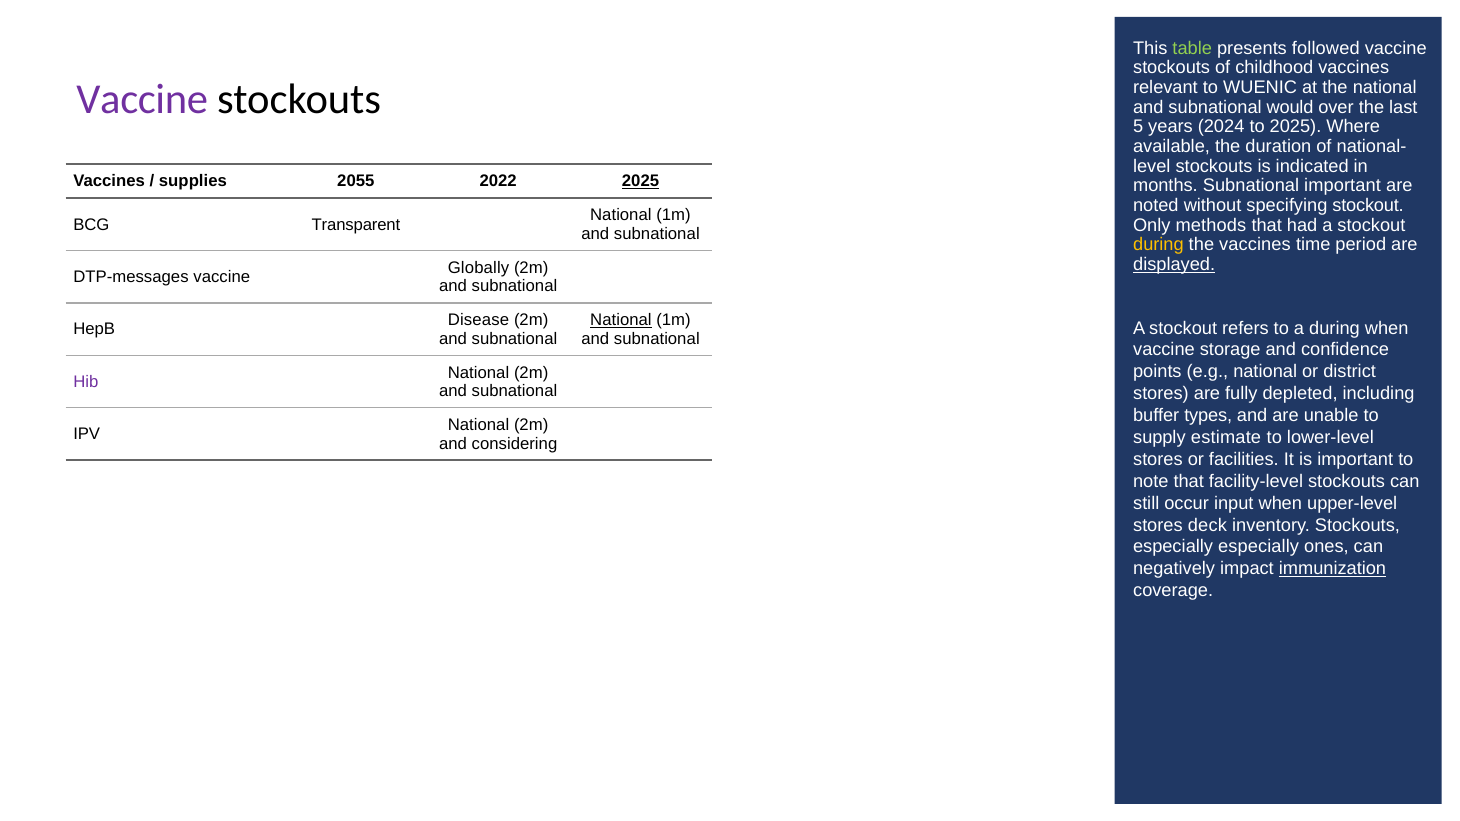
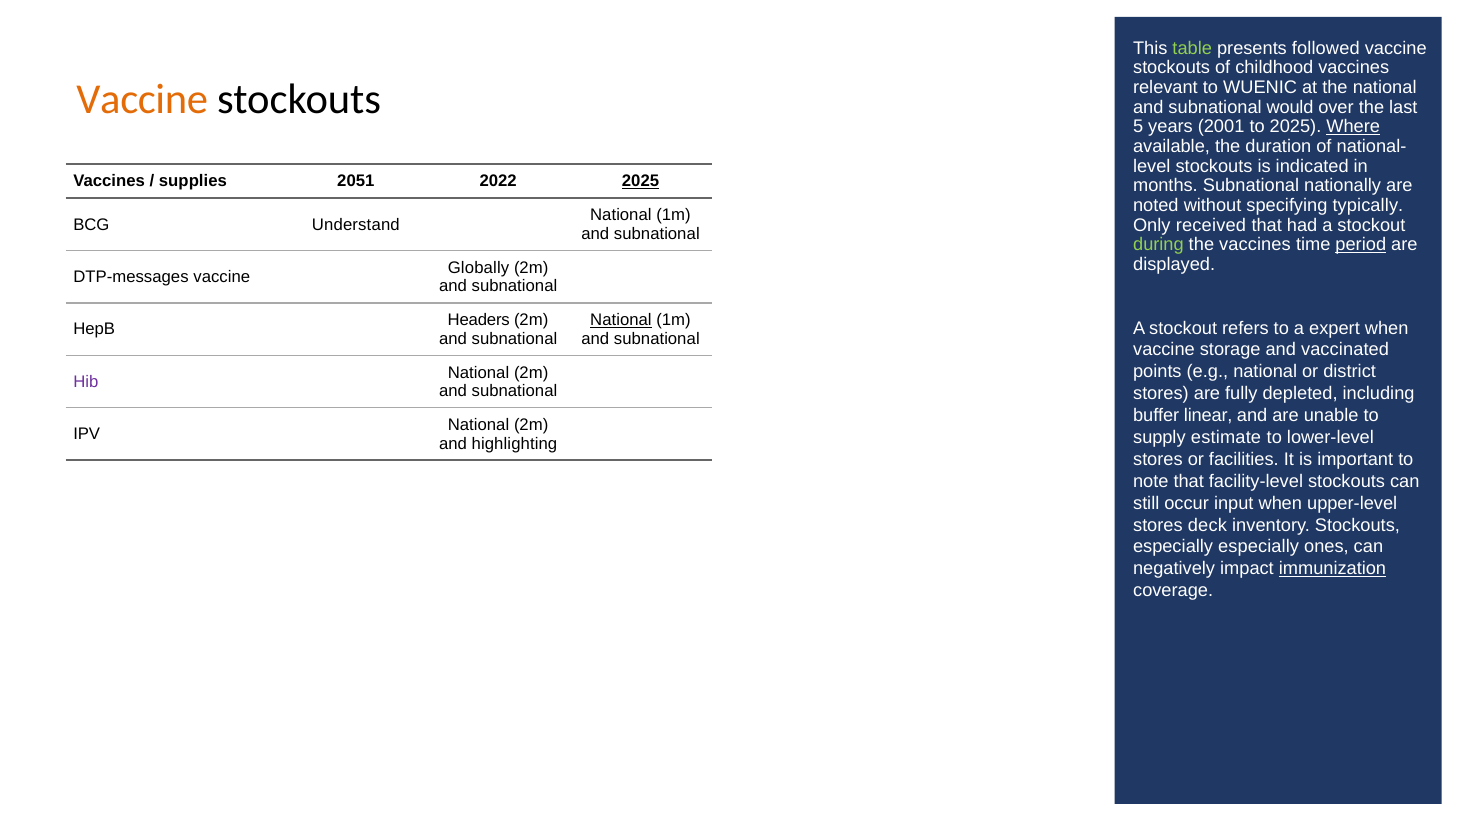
Vaccine colour: purple -> orange (142, 100)
2024: 2024 -> 2001 (1221, 127)
Where underline: none -> present (1353, 127)
2055: 2055 -> 2051 (356, 181)
Subnational important: important -> nationally (1343, 186)
specifying stockout: stockout -> typically (1368, 206)
Transparent: Transparent -> Understand (356, 225)
methods: methods -> received (1211, 225)
during colour: yellow -> light green (1158, 245)
period underline: none -> present (1361, 245)
displayed underline: present -> none (1174, 265)
Disease: Disease -> Headers (479, 320)
a during: during -> expert (1335, 328)
confidence: confidence -> vaccinated (1345, 350)
types: types -> linear (1208, 416)
considering: considering -> highlighting (514, 444)
